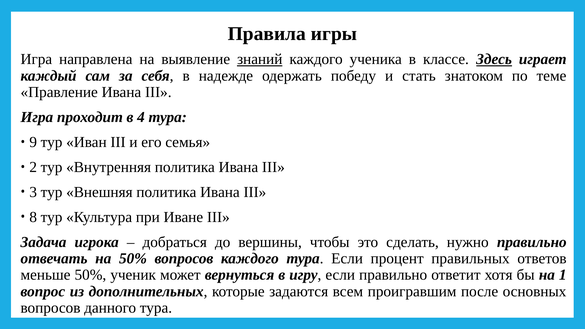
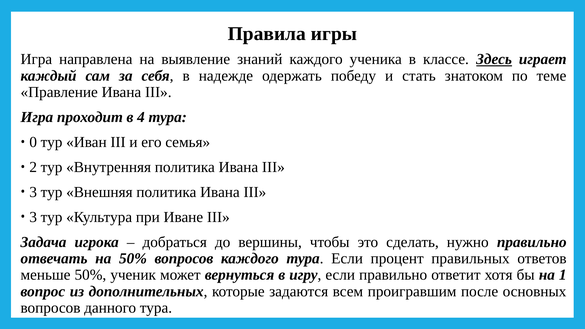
знаний underline: present -> none (260, 59)
9: 9 -> 0 (33, 142)
8: 8 -> 3 (33, 217)
